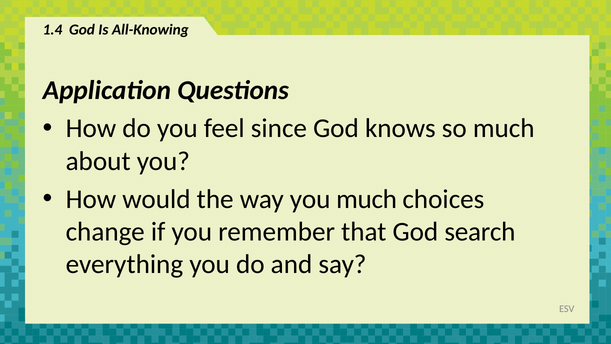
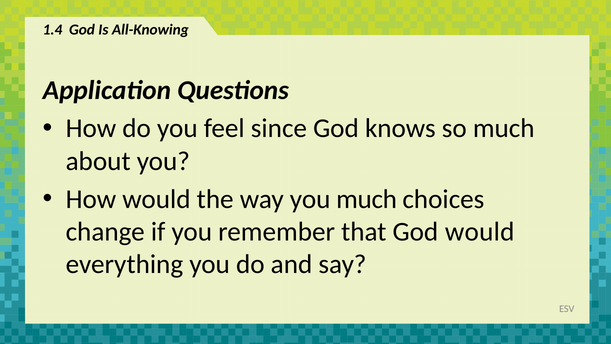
God search: search -> would (480, 232)
